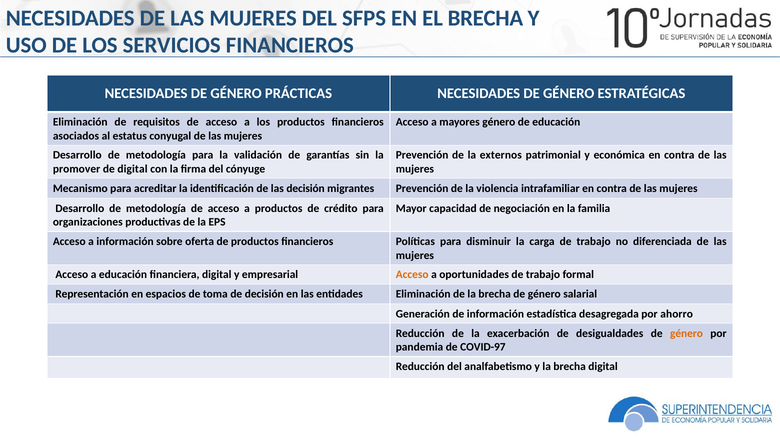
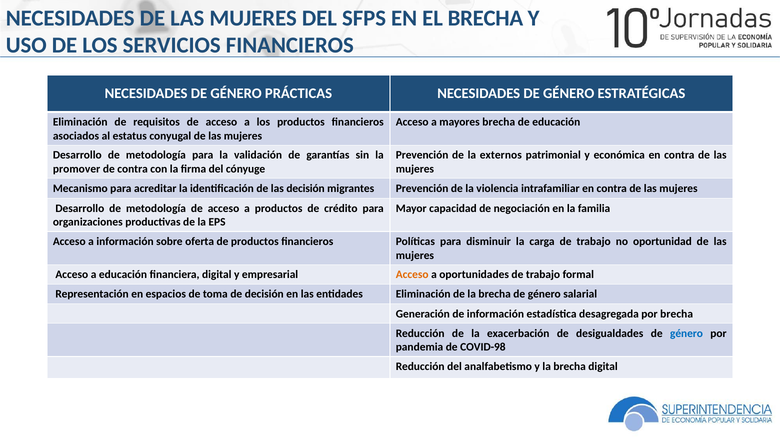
mayores género: género -> brecha (499, 122)
de digital: digital -> contra (133, 169)
diferenciada: diferenciada -> oportunidad (662, 241)
por ahorro: ahorro -> brecha (677, 314)
género colour: orange -> blue (686, 333)
COVID-97: COVID-97 -> COVID-98 (483, 347)
